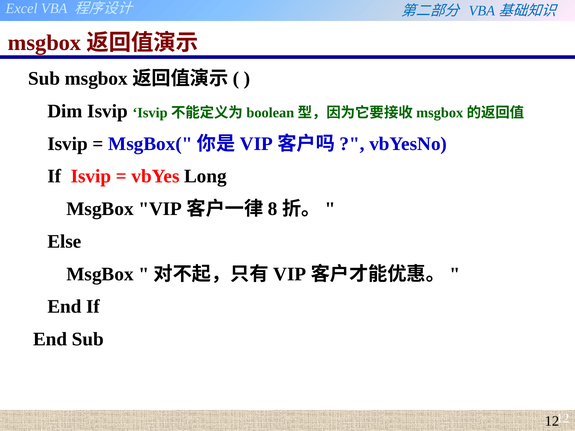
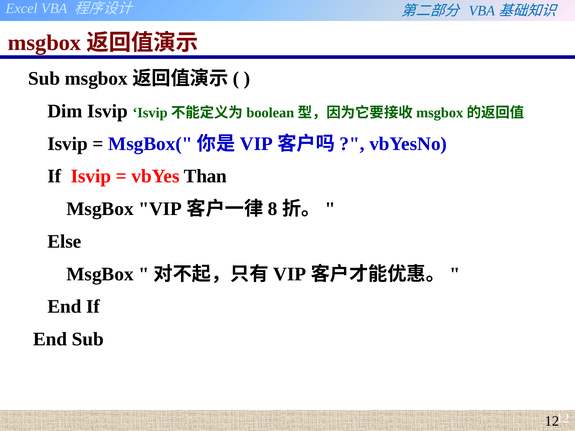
Long: Long -> Than (205, 176)
